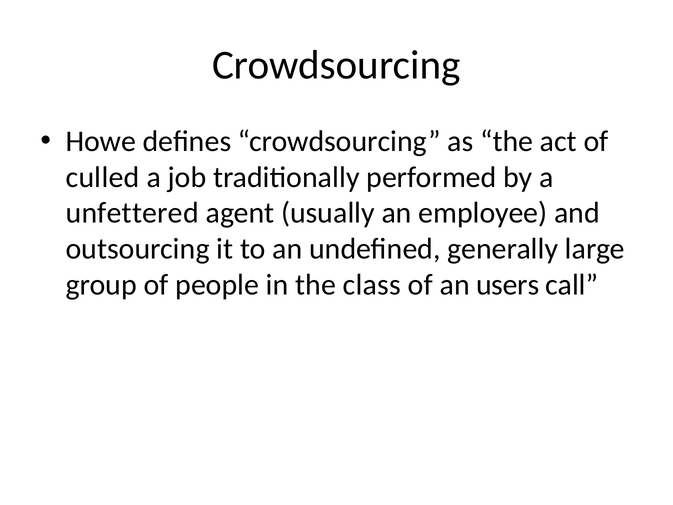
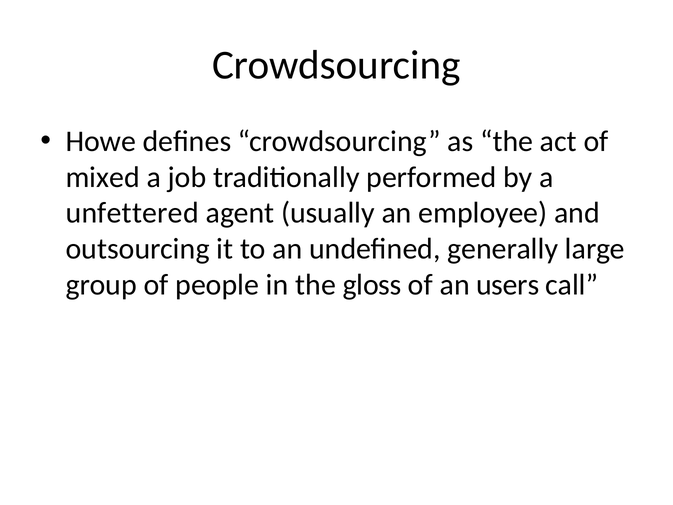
culled: culled -> mixed (103, 177)
class: class -> gloss (372, 285)
